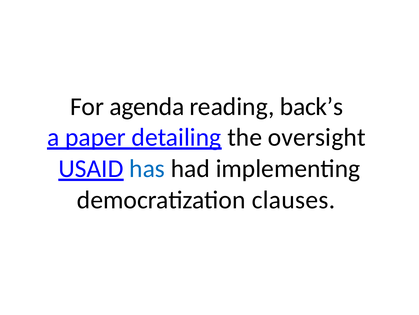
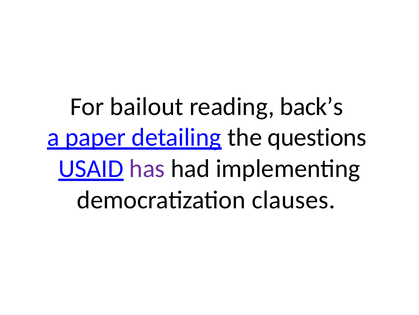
agenda: agenda -> bailout (147, 106)
oversight: oversight -> questions (317, 137)
has colour: blue -> purple (147, 168)
